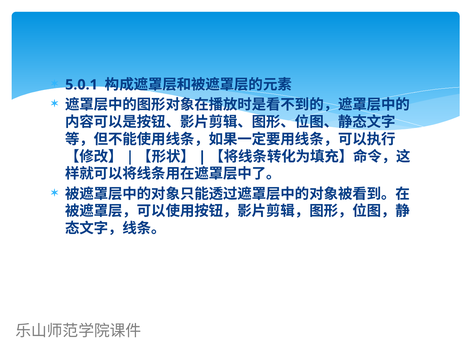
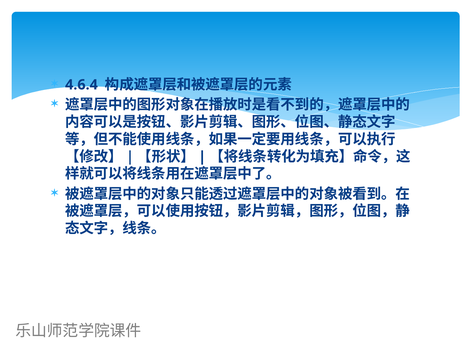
5.0.1: 5.0.1 -> 4.6.4 (81, 85)
